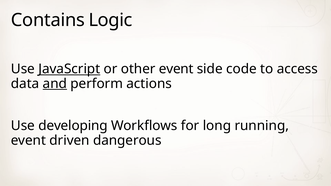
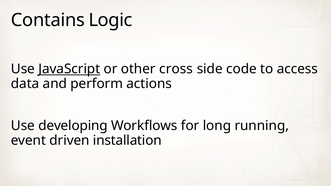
other event: event -> cross (176, 69)
and underline: present -> none (55, 84)
dangerous: dangerous -> installation (127, 140)
